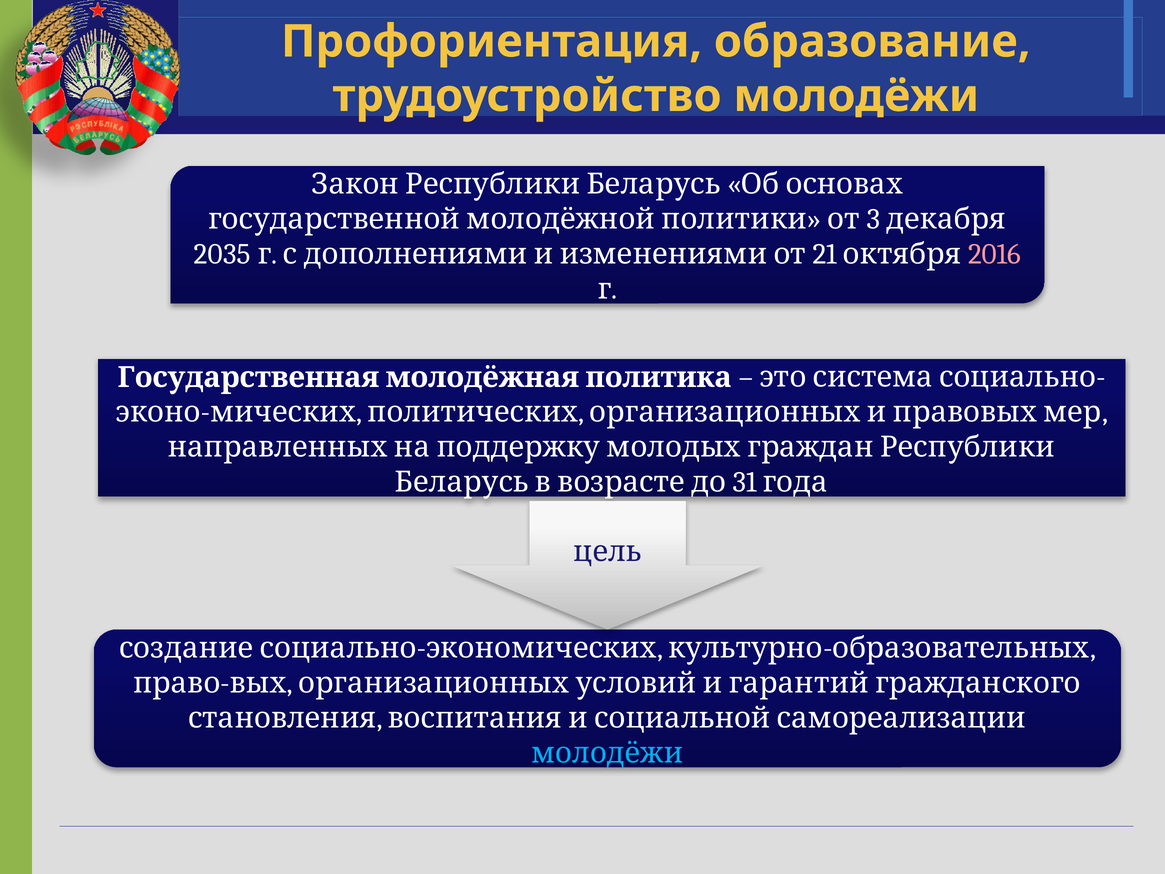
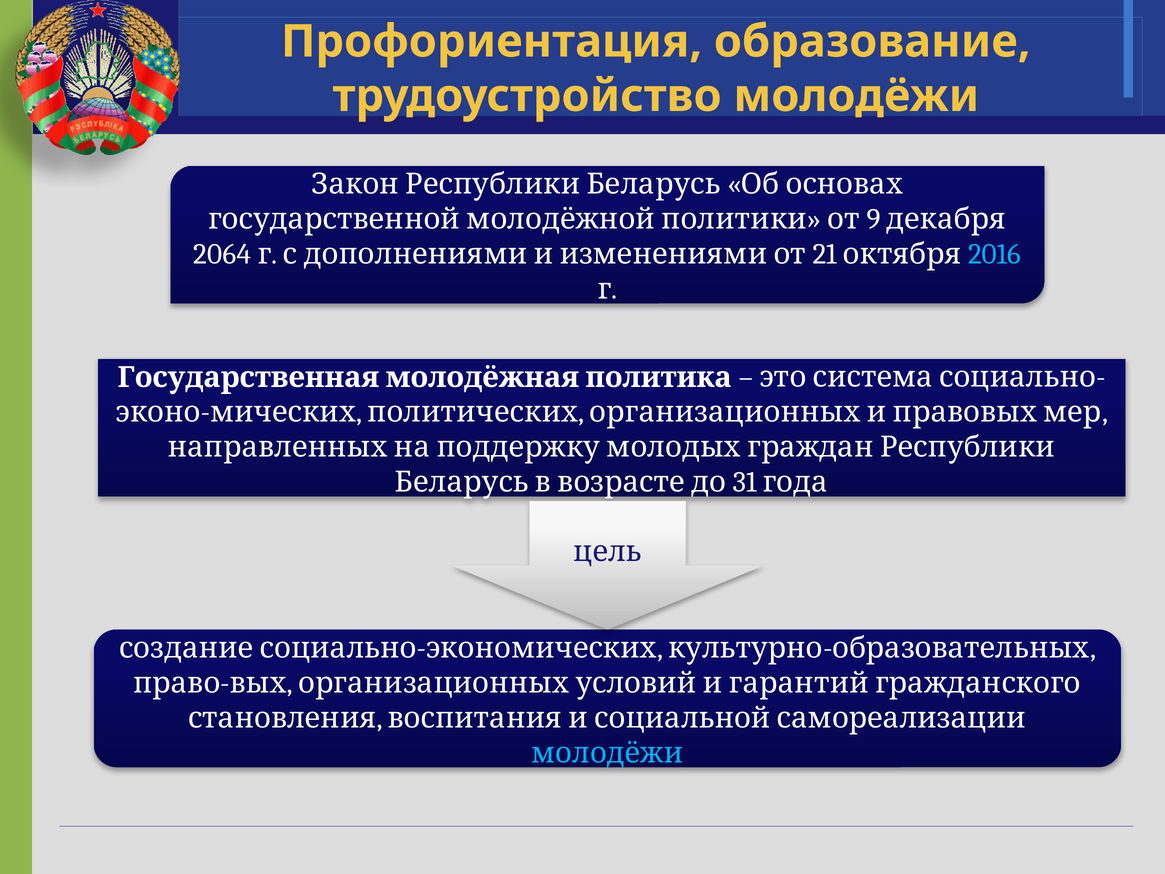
3: 3 -> 9 (874, 219)
2035: 2035 -> 2064 (222, 254)
2016 colour: pink -> light blue (995, 254)
